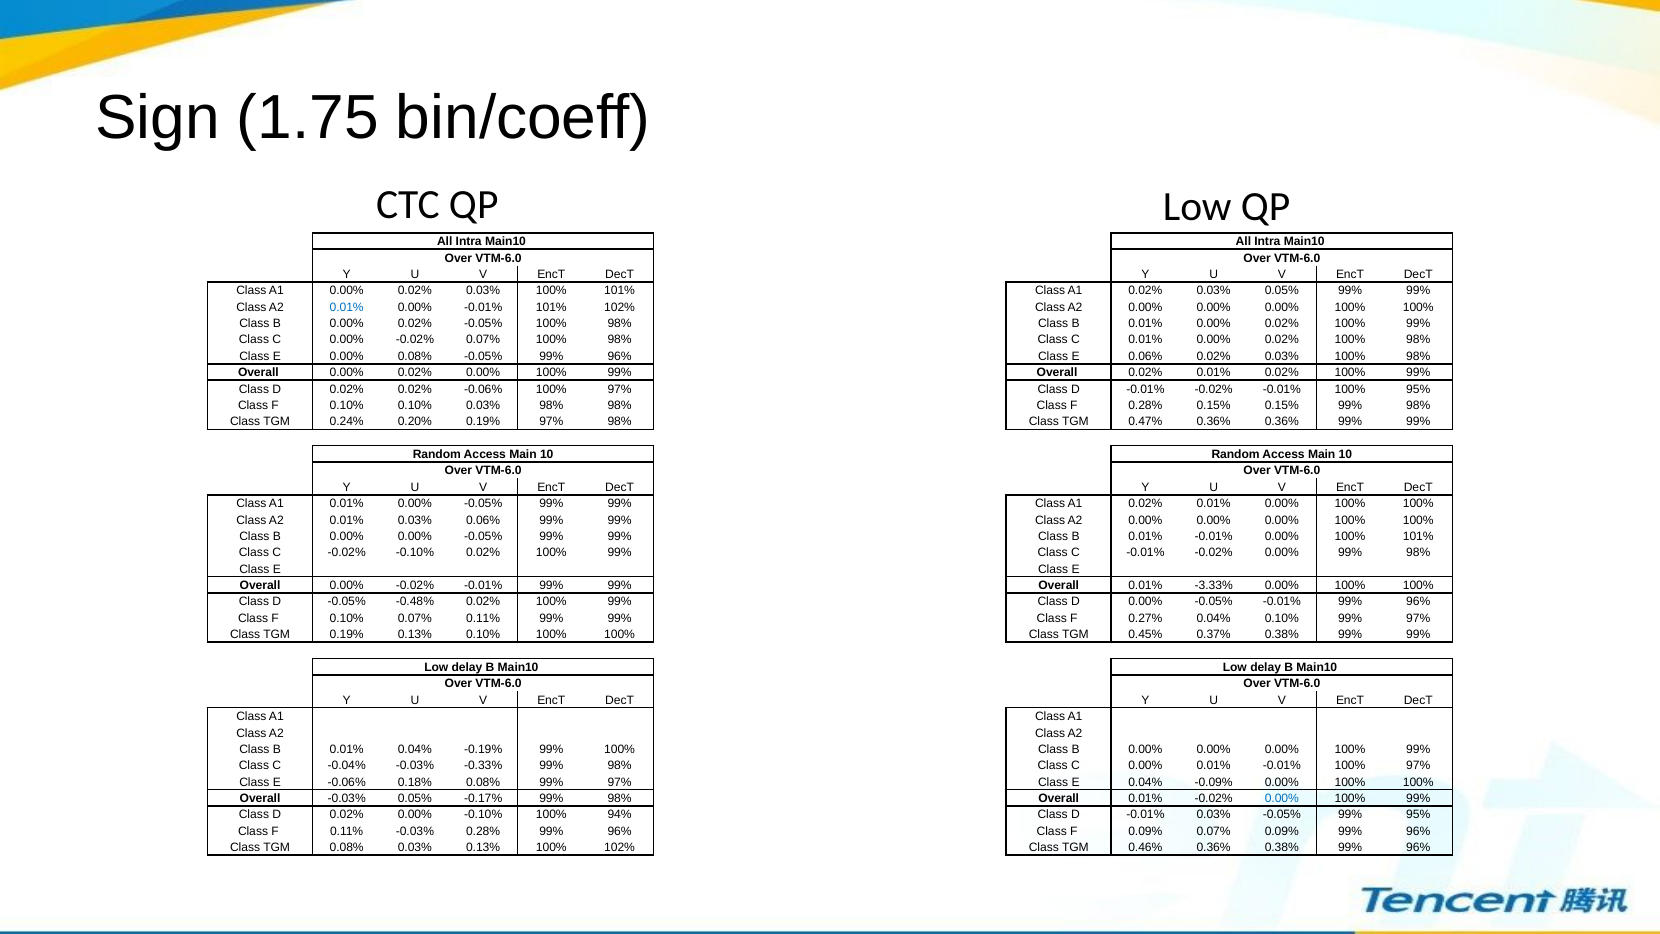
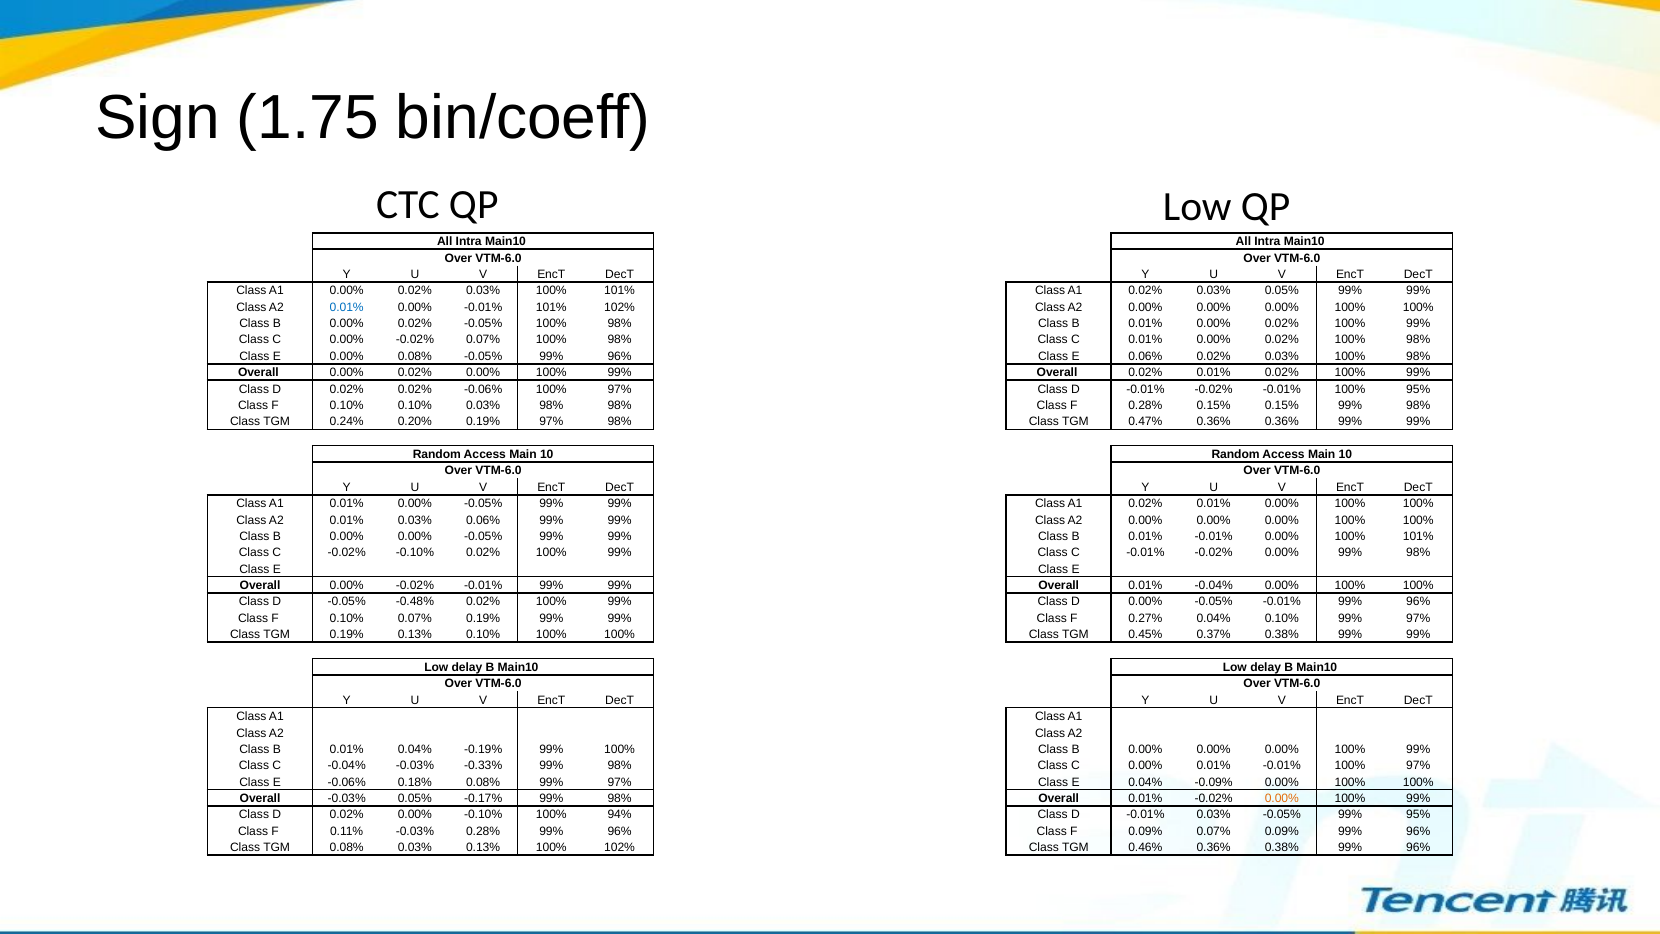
0.01% -3.33%: -3.33% -> -0.04% (1214, 585)
0.07% 0.11%: 0.11% -> 0.19% (483, 618)
0.00% colour: blue -> orange (1282, 798)
